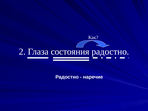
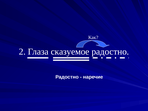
состояния: состояния -> сказуемое (70, 52)
